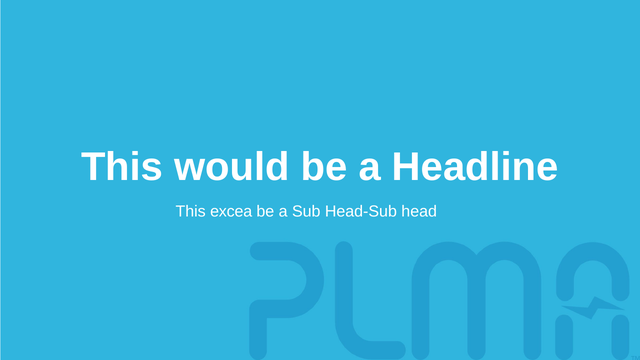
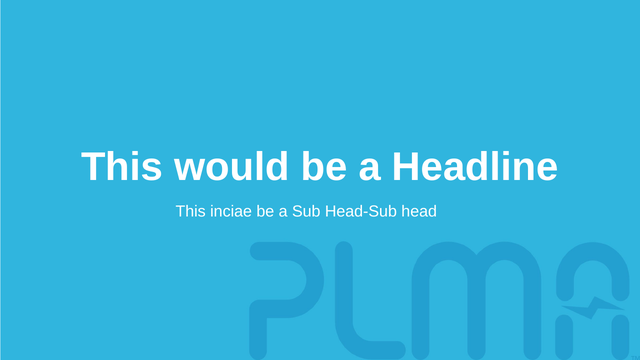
excea: excea -> inciae (231, 211)
